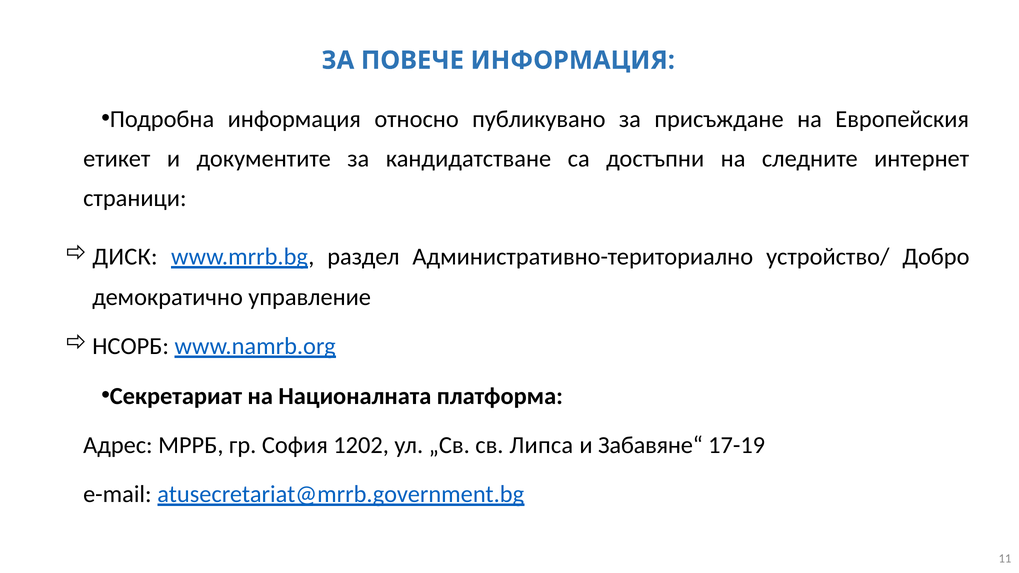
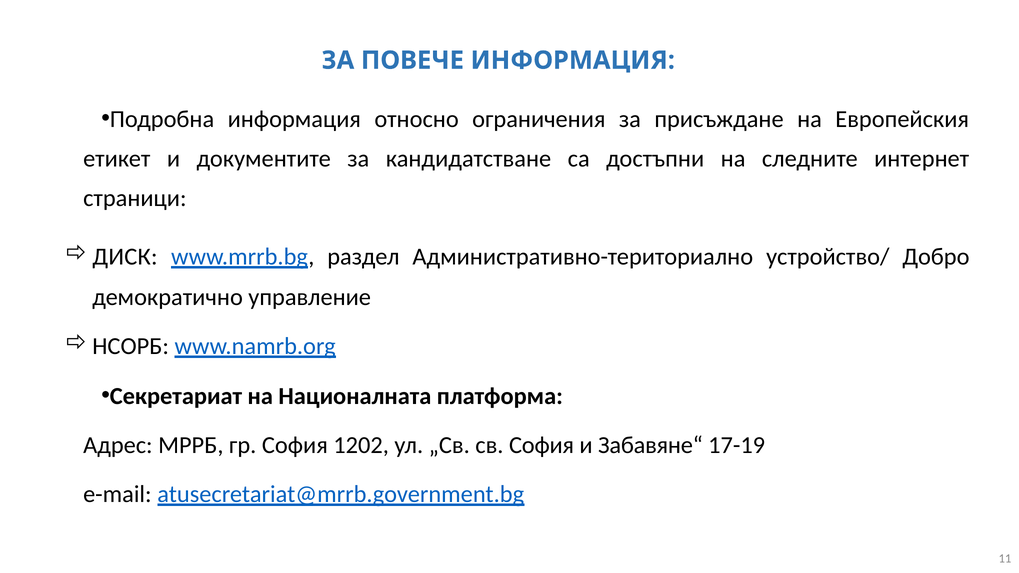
публикувано: публикувано -> ограничения (539, 119)
св Липса: Липса -> София (542, 445)
